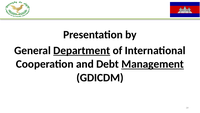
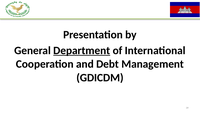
Management underline: present -> none (153, 64)
